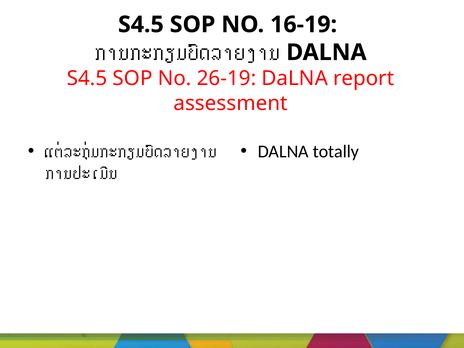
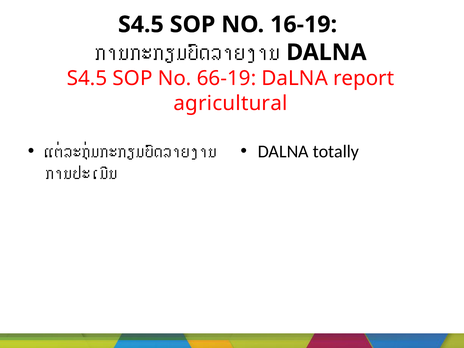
26-19: 26-19 -> 66-19 (227, 78)
assessment: assessment -> agricultural (230, 103)
